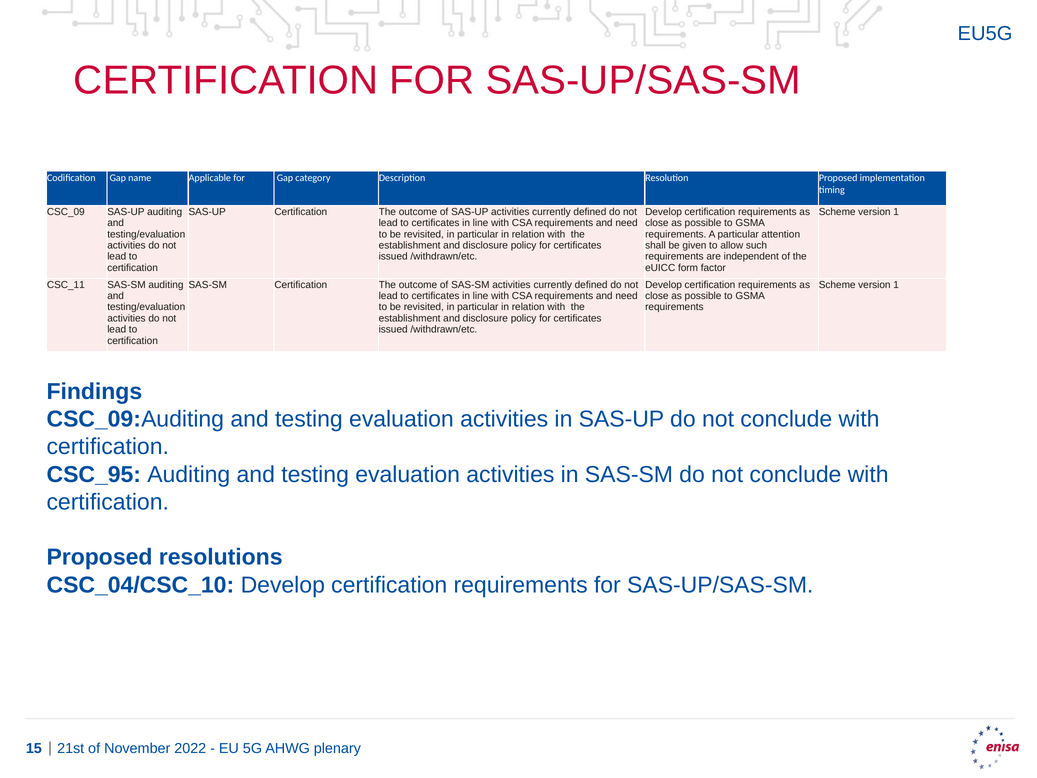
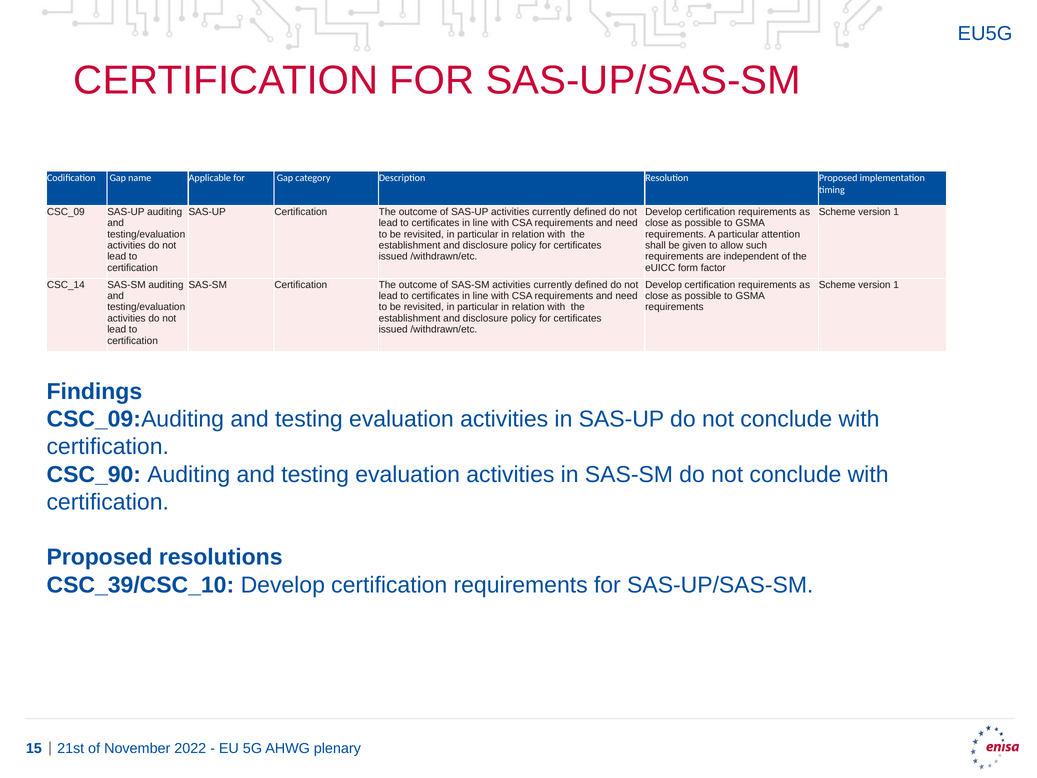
CSC_11: CSC_11 -> CSC_14 (66, 285)
CSC_95: CSC_95 -> CSC_90 (94, 474)
CSC_04/CSC_10: CSC_04/CSC_10 -> CSC_39/CSC_10 (140, 585)
